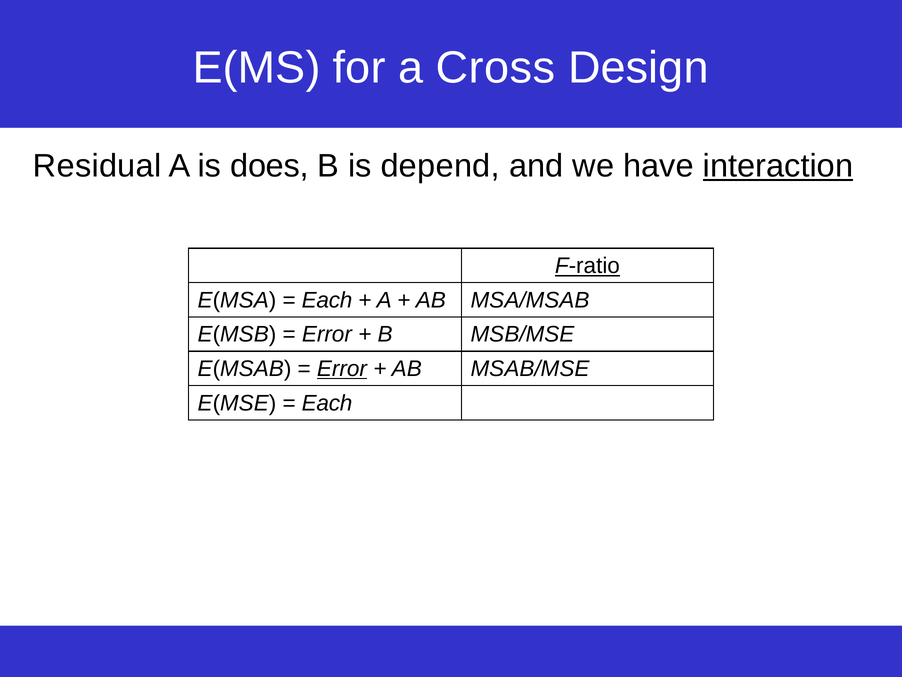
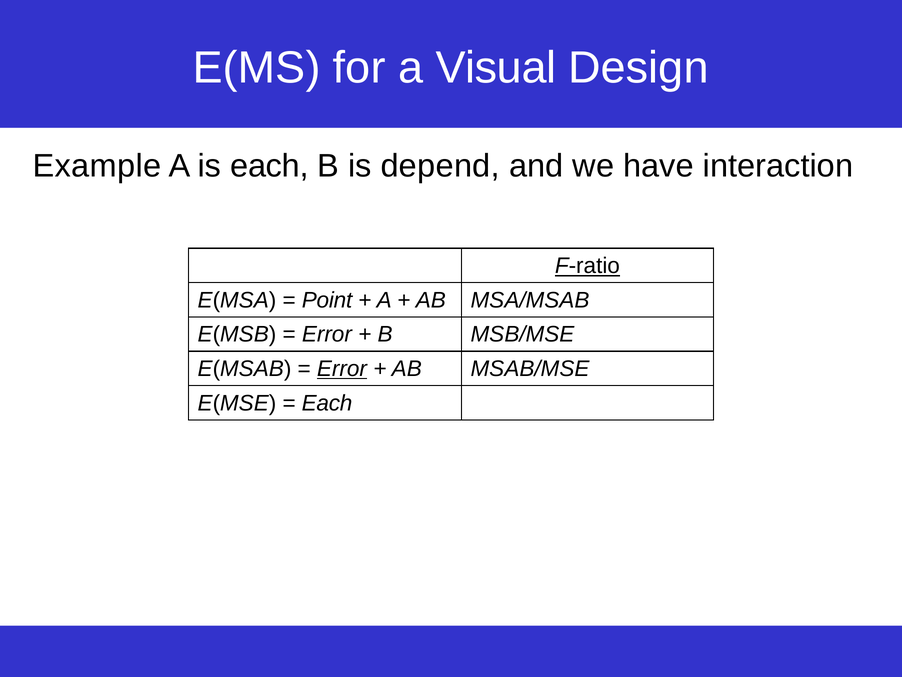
Cross: Cross -> Visual (496, 68)
Residual: Residual -> Example (97, 166)
is does: does -> each (269, 166)
interaction underline: present -> none (778, 166)
Each: Each -> Point (327, 300)
